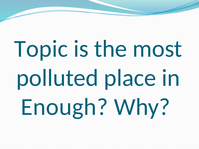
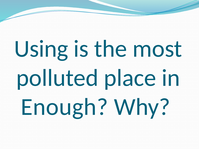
Topic: Topic -> Using (41, 49)
